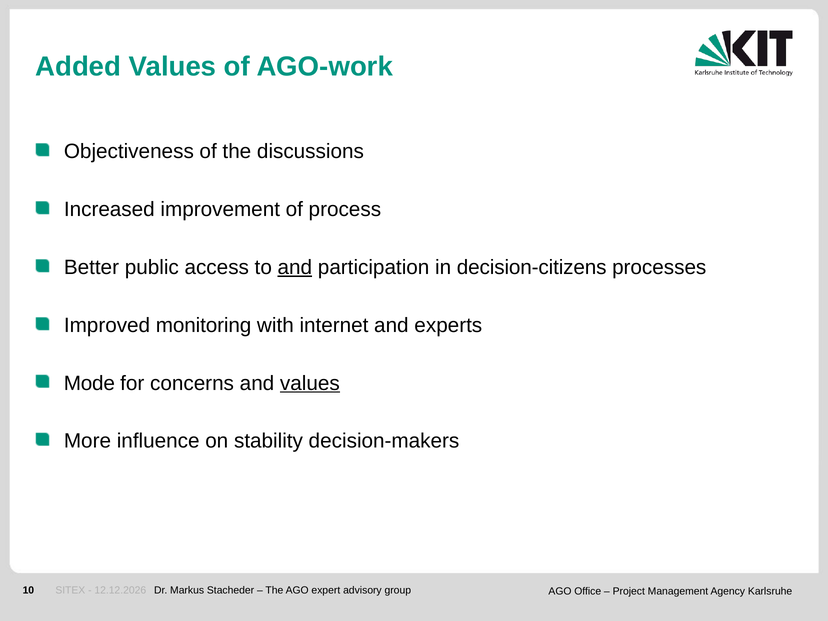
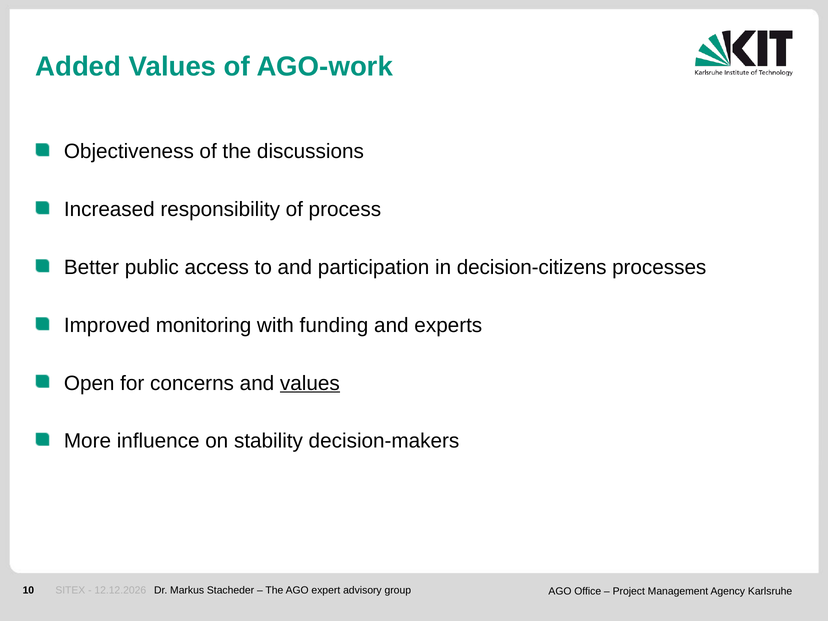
improvement: improvement -> responsibility (220, 209)
and underline: present -> none (295, 267)
internet: internet -> funding (334, 325)
Mode: Mode -> Open (89, 383)
